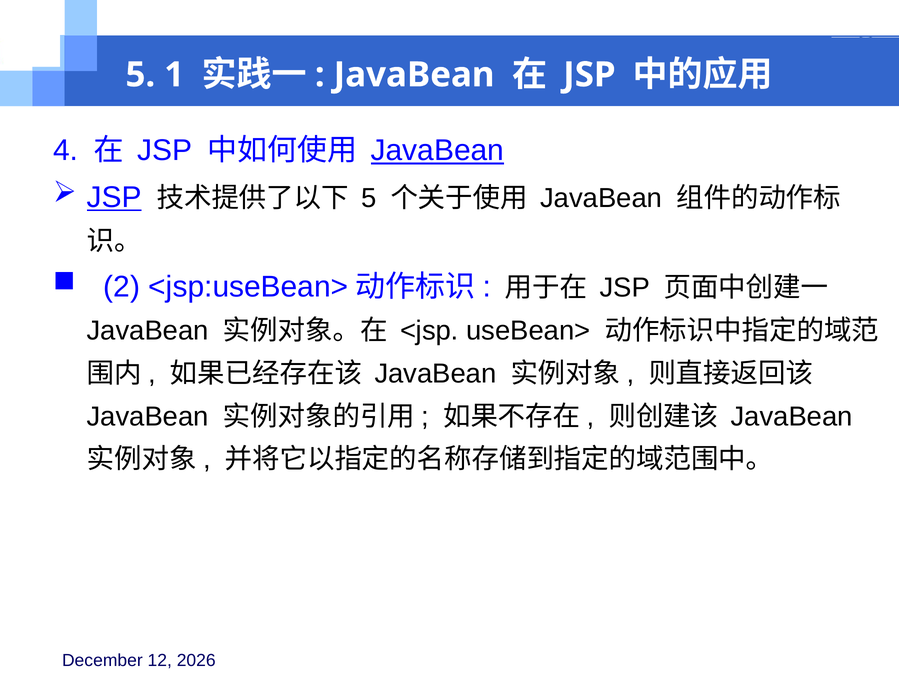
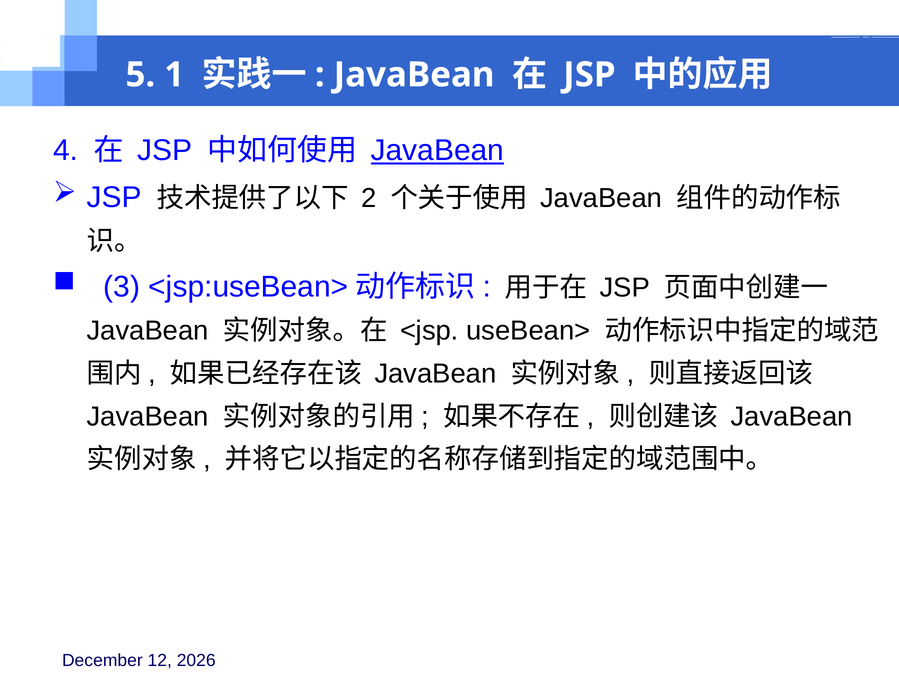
JSP underline: present -> none (114, 197)
5: 5 -> 2 (369, 198)
2: 2 -> 3 (122, 287)
